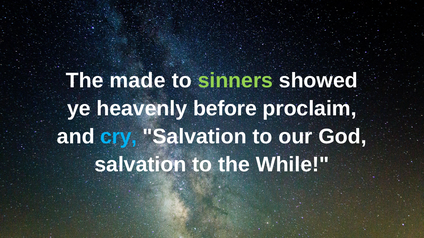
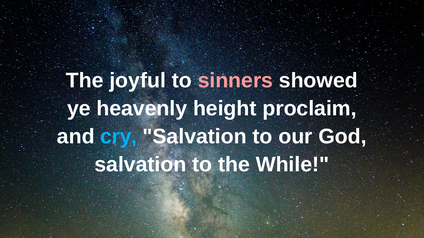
made: made -> joyful (138, 81)
sinners colour: light green -> pink (235, 81)
before: before -> height (225, 109)
